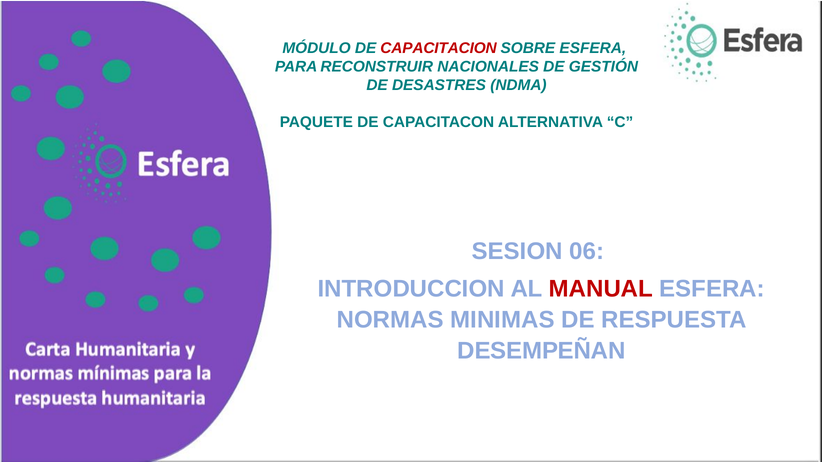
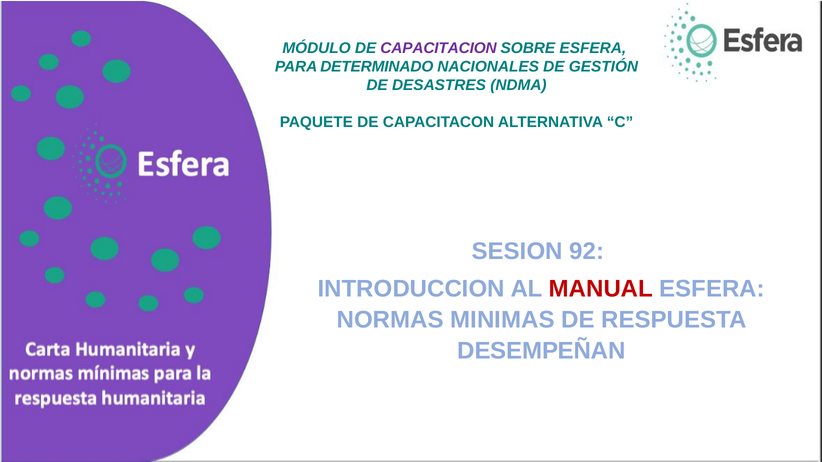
CAPACITACION colour: red -> purple (439, 48)
RECONSTRUIR: RECONSTRUIR -> DETERMINADO (377, 67)
06: 06 -> 92 (587, 251)
